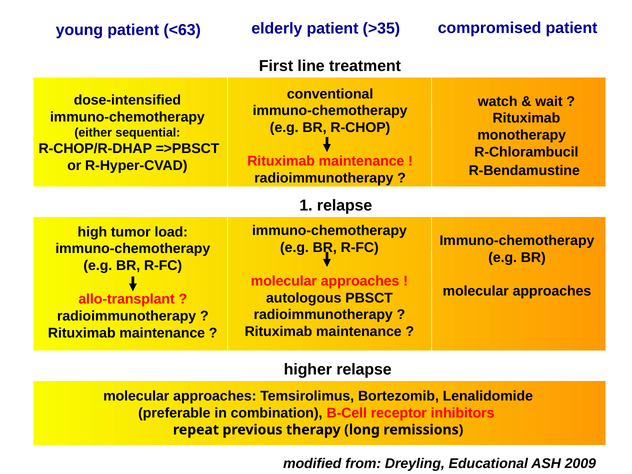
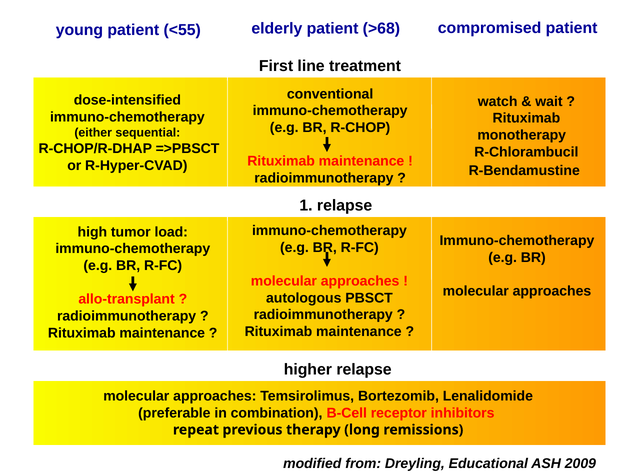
<63: <63 -> <55 (182, 30)
>35: >35 -> >68 (381, 29)
